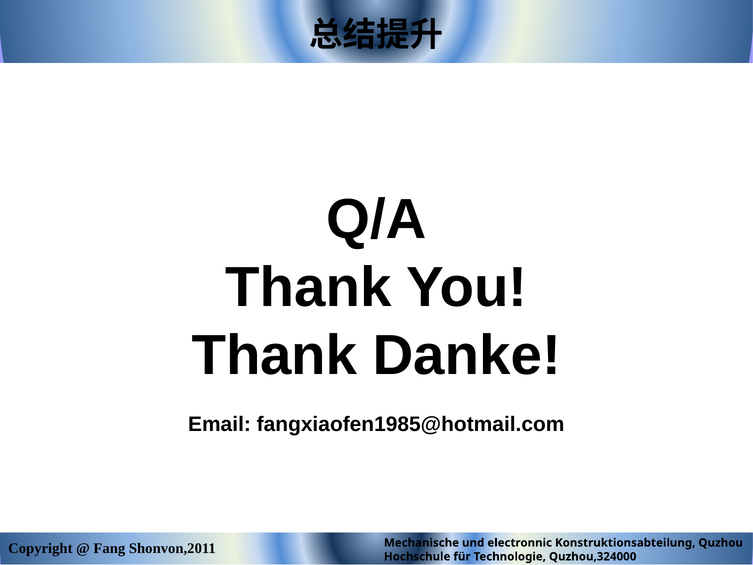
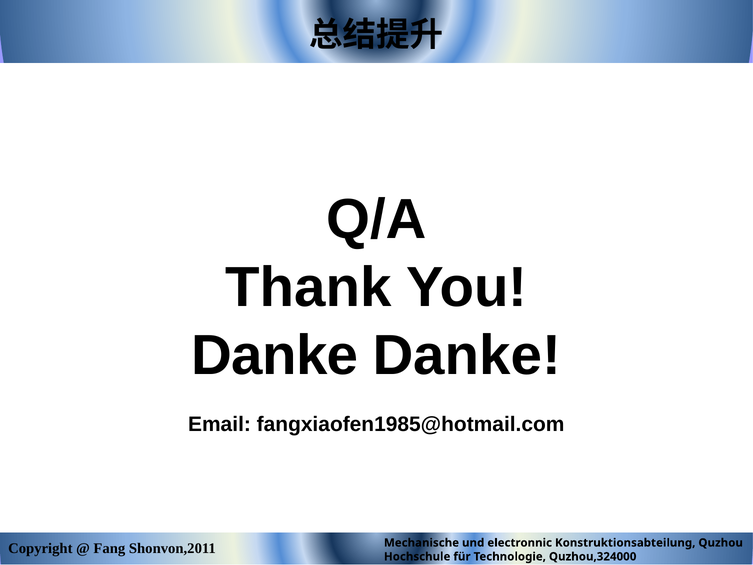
Thank: Thank -> Danke (275, 355)
